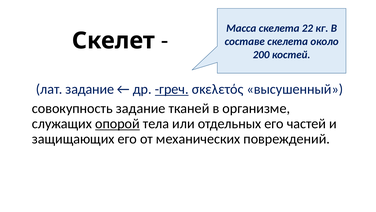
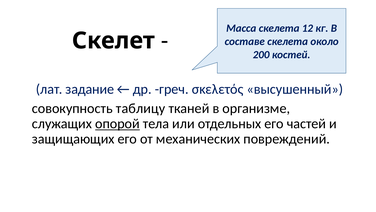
22: 22 -> 12 (307, 28)
греч underline: present -> none (172, 89)
совокупность задание: задание -> таблицу (141, 108)
